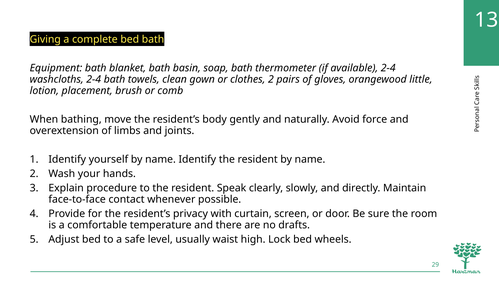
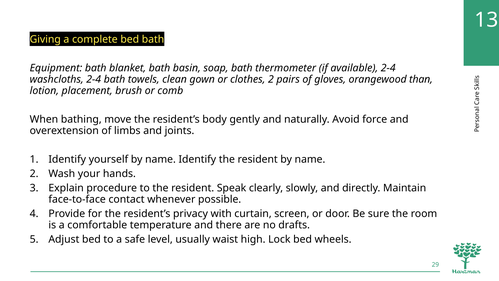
little: little -> than (421, 79)
